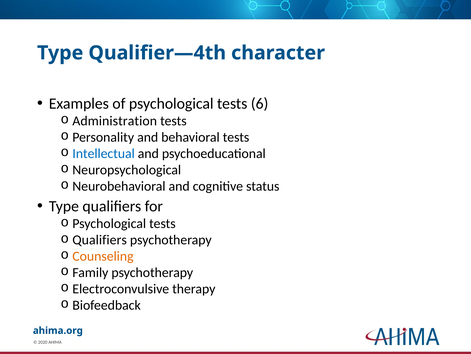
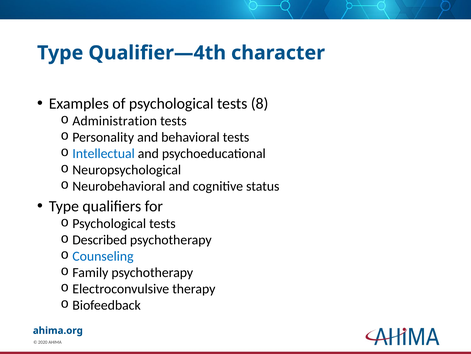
6: 6 -> 8 (260, 103)
Qualifiers: Qualifiers -> Described (100, 240)
Counseling colour: orange -> blue (103, 256)
